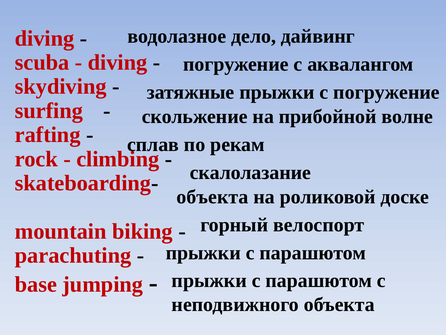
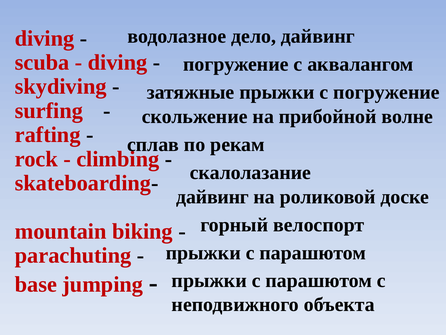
объекта: объекта -> дайвинг (213, 197)
